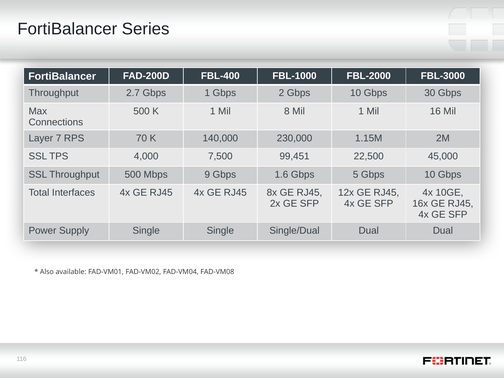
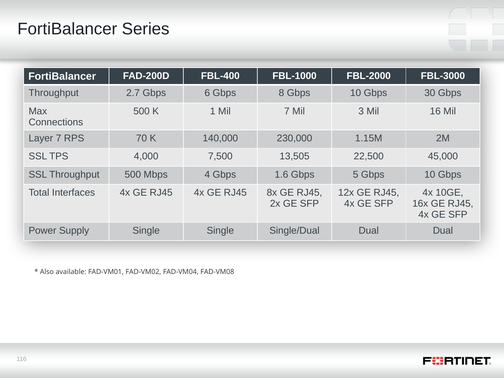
Gbps 1: 1 -> 6 (207, 93)
2: 2 -> 8 (281, 93)
Mil 8: 8 -> 7 (287, 111)
Mil 1: 1 -> 3 (361, 111)
99,451: 99,451 -> 13,505 (295, 156)
9: 9 -> 4 (207, 174)
